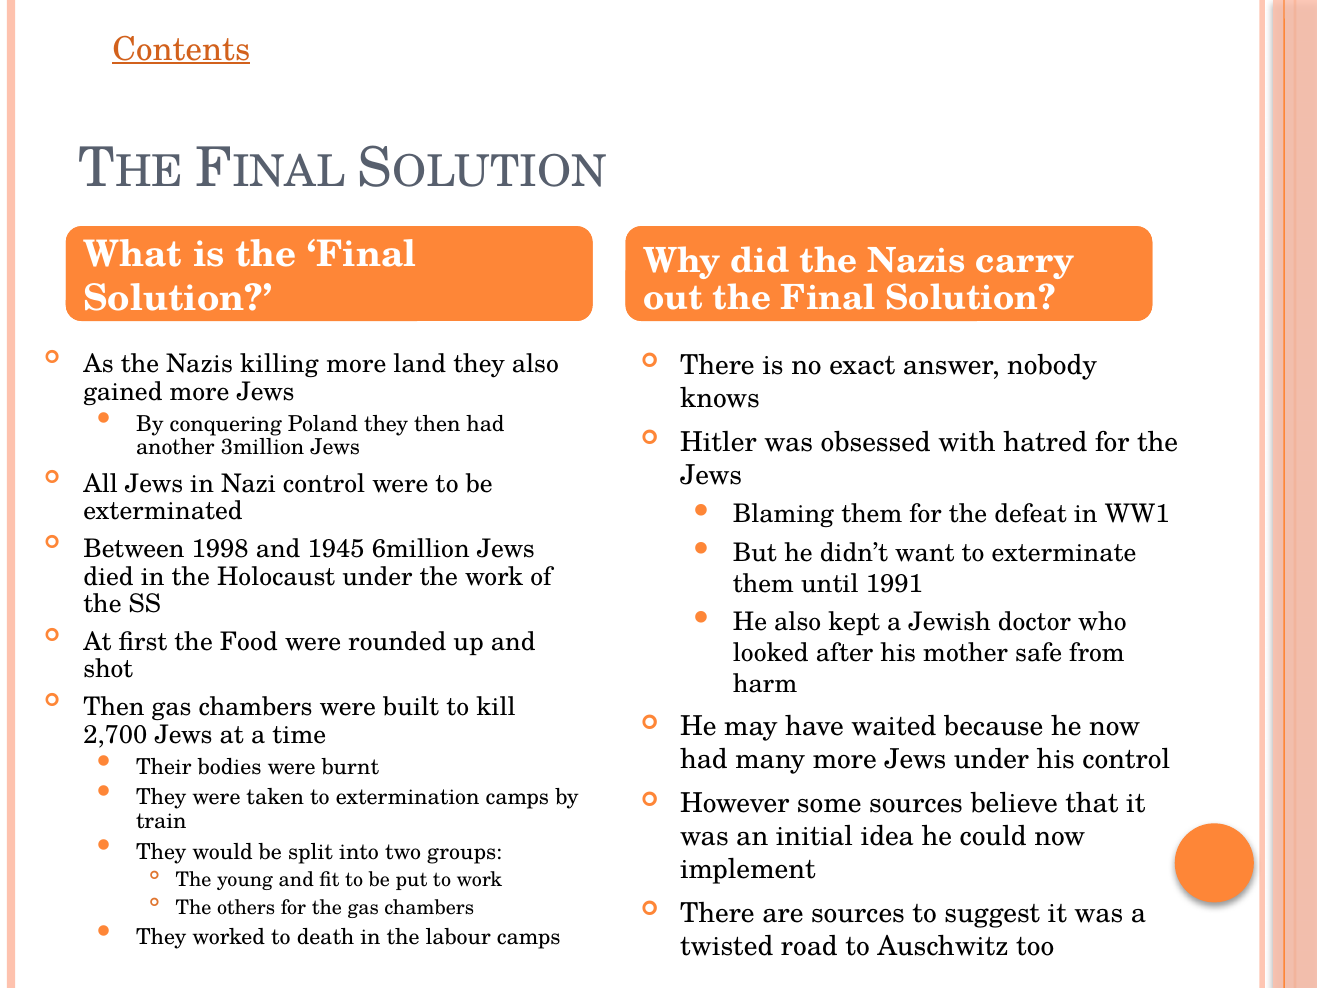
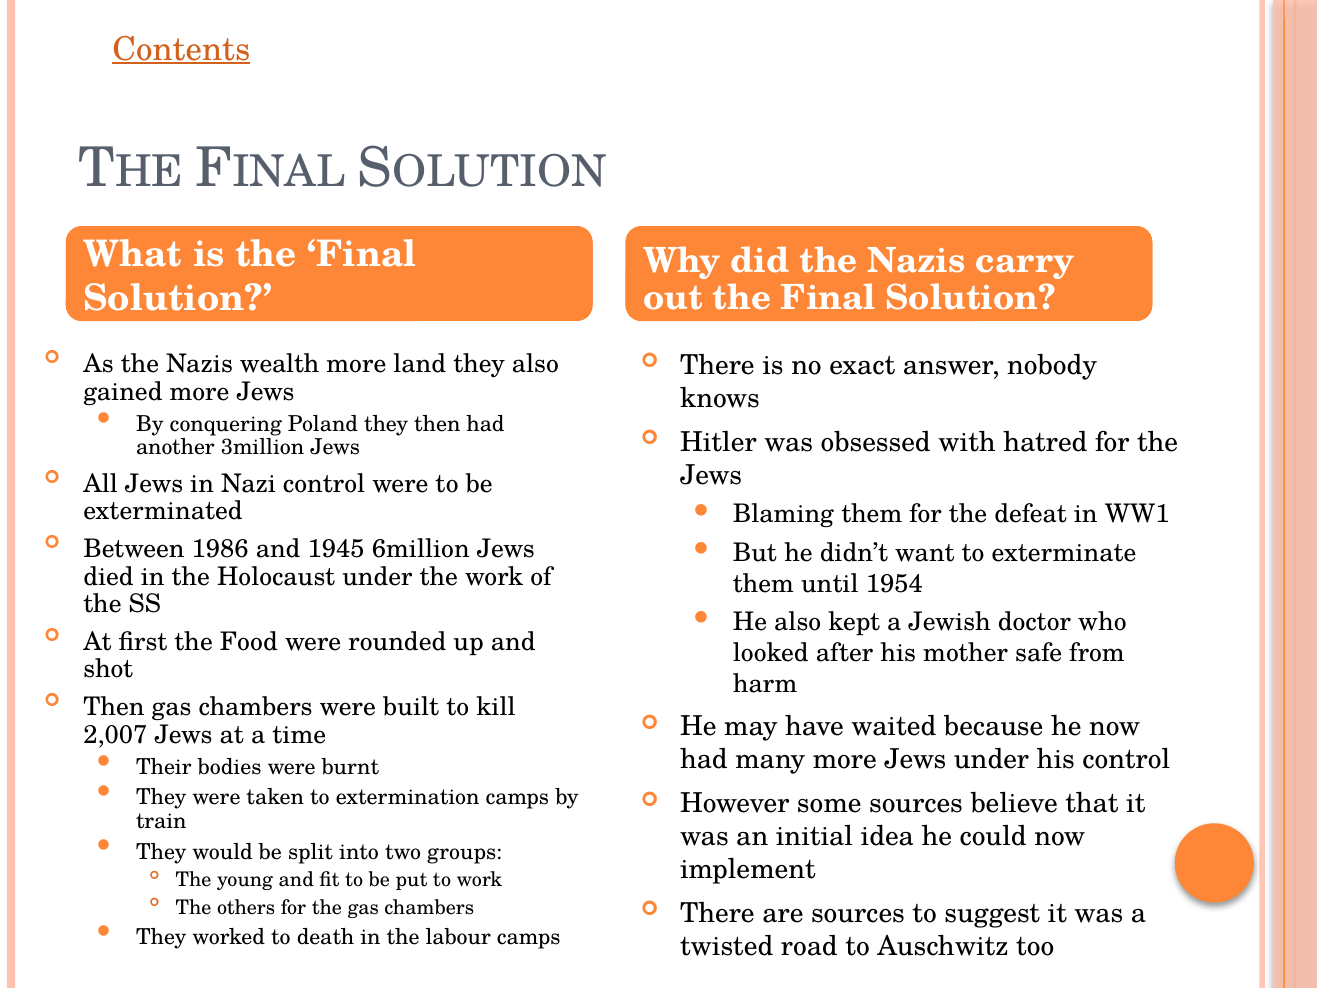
killing: killing -> wealth (280, 364)
1998: 1998 -> 1986 (220, 549)
1991: 1991 -> 1954 (894, 584)
2,700: 2,700 -> 2,007 (115, 735)
